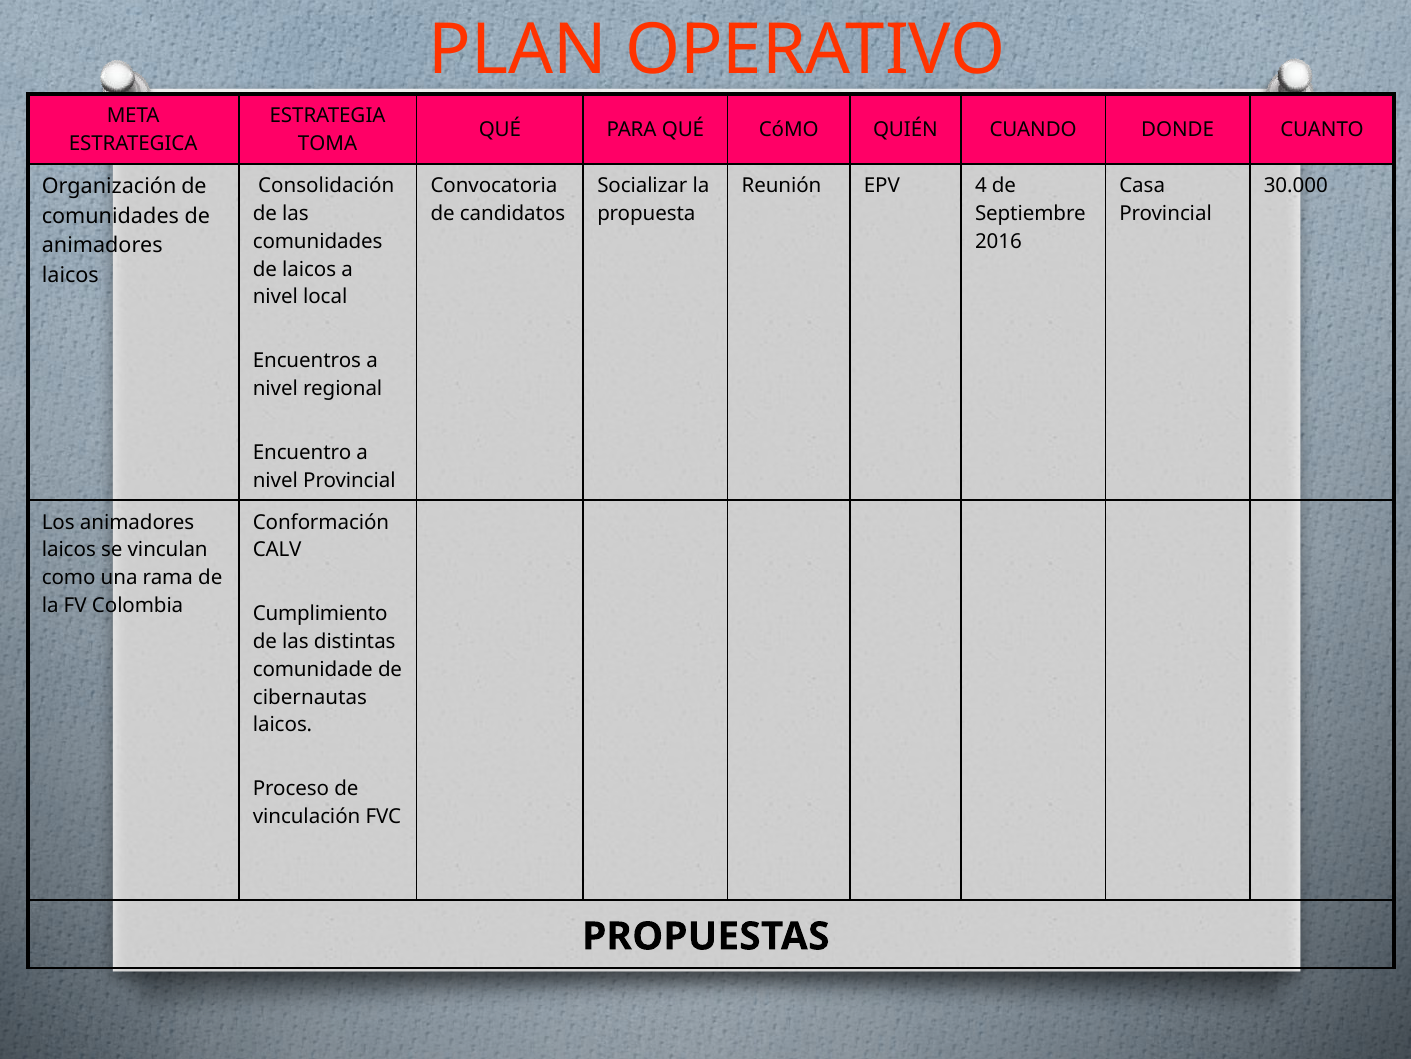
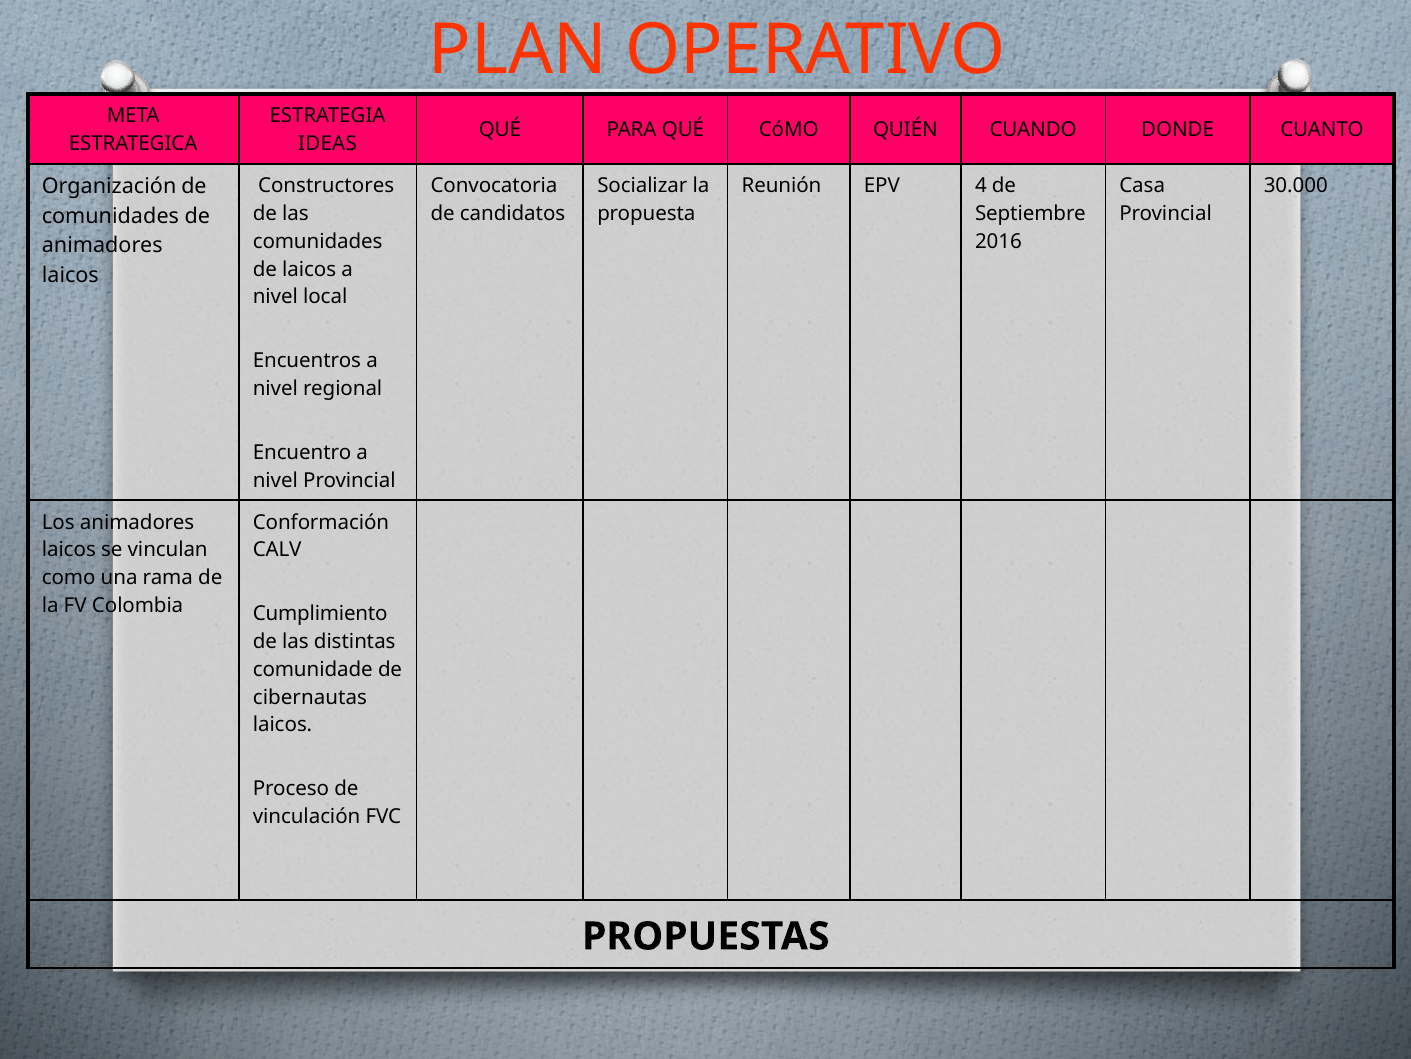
TOMA: TOMA -> IDEAS (328, 144)
Consolidación: Consolidación -> Constructores (326, 186)
